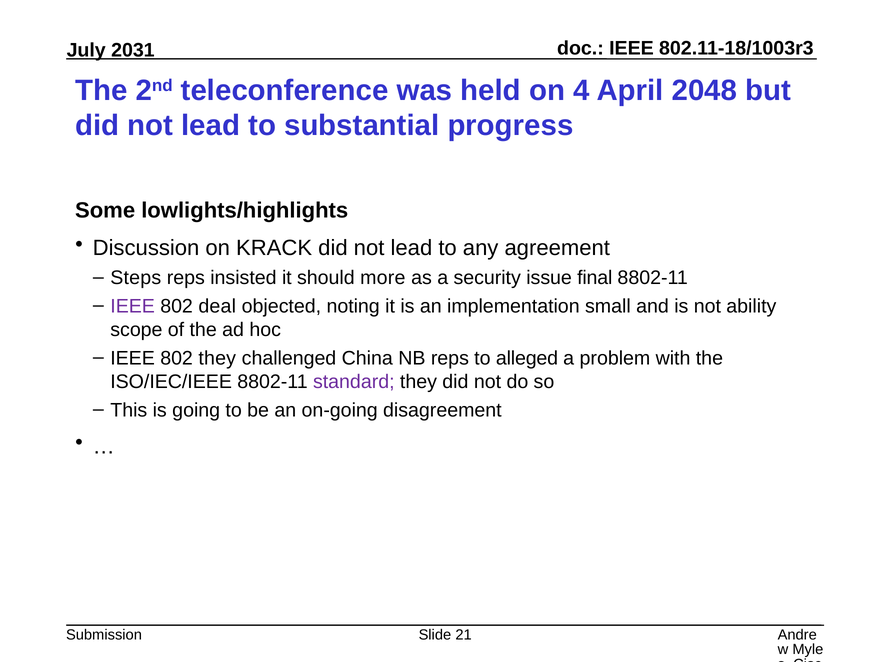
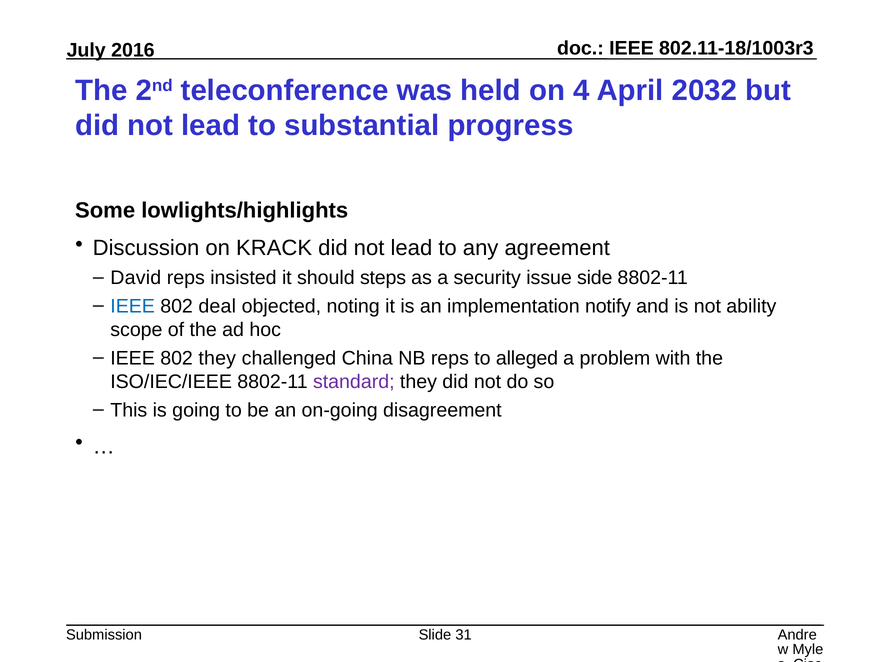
2031: 2031 -> 2016 (133, 50)
2048: 2048 -> 2032 (704, 90)
Steps: Steps -> David (136, 278)
more: more -> steps (383, 278)
final: final -> side (595, 278)
IEEE colour: purple -> blue (133, 306)
small: small -> notify (608, 306)
21: 21 -> 31 (464, 635)
